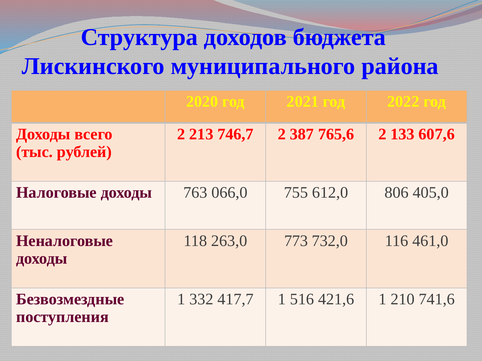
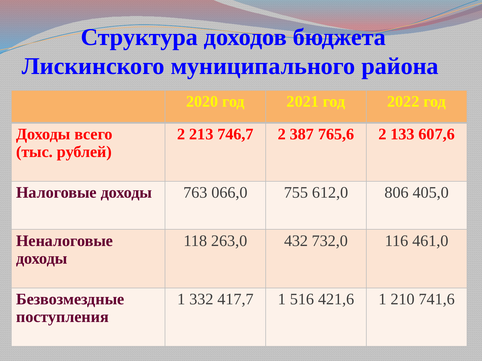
773: 773 -> 432 (296, 241)
